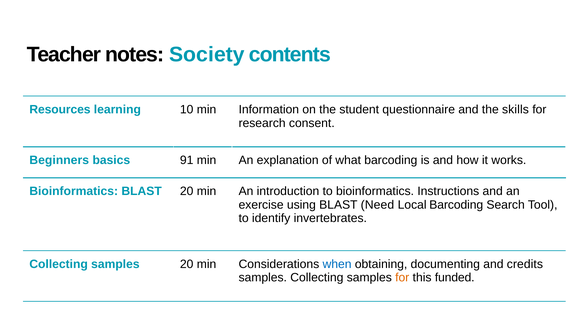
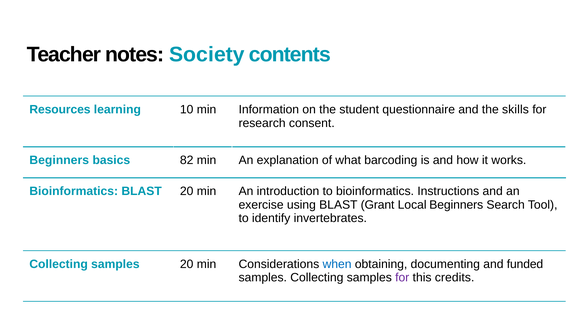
91: 91 -> 82 (187, 160)
Need: Need -> Grant (378, 205)
Local Barcoding: Barcoding -> Beginners (456, 205)
credits: credits -> funded (525, 264)
for colour: orange -> purple (402, 278)
funded: funded -> credits (455, 278)
